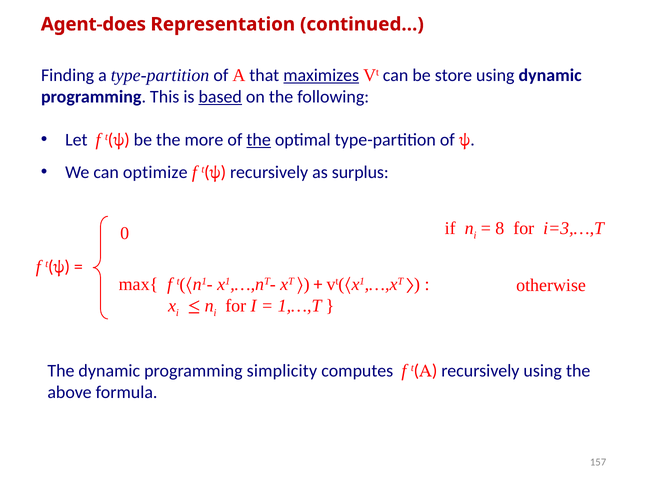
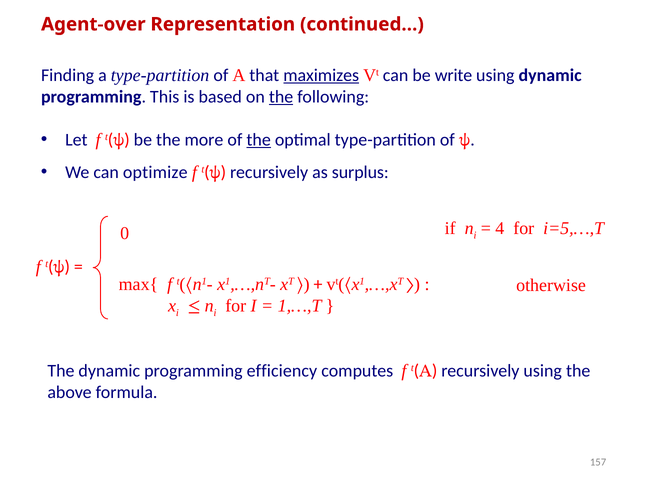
Agent-does: Agent-does -> Agent-over (93, 24)
store: store -> write (454, 75)
based underline: present -> none (220, 97)
the underline: none -> present (281, 97)
8: 8 -> 4 (500, 228)
i=3,…,T: i=3,…,T -> i=5,…,T (574, 228)
simplicity: simplicity -> efficiency (282, 371)
